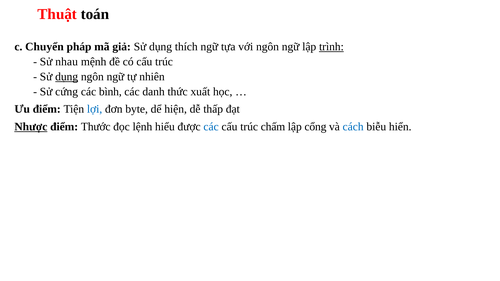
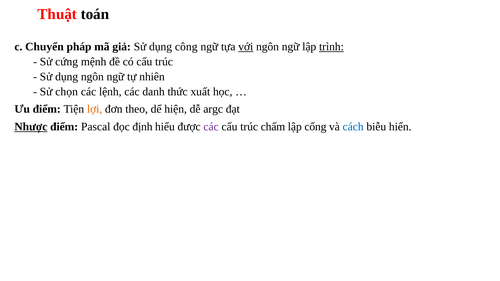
thích: thích -> công (186, 47)
với underline: none -> present (246, 47)
nhau: nhau -> cứng (67, 62)
dụng underline: present -> none (67, 77)
cứng: cứng -> chọn (67, 92)
bình: bình -> lệnh (110, 92)
lợi colour: blue -> orange (95, 109)
byte: byte -> theo (137, 109)
thấp: thấp -> argc (213, 109)
Thước: Thước -> Pascal (96, 127)
lệnh: lệnh -> định (142, 127)
các colour: blue -> purple (211, 127)
